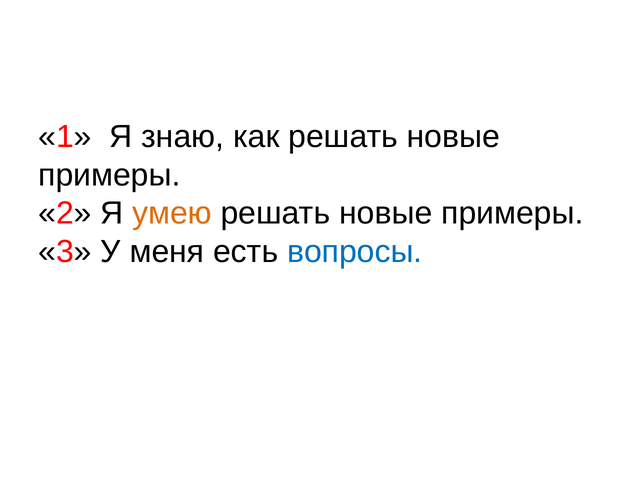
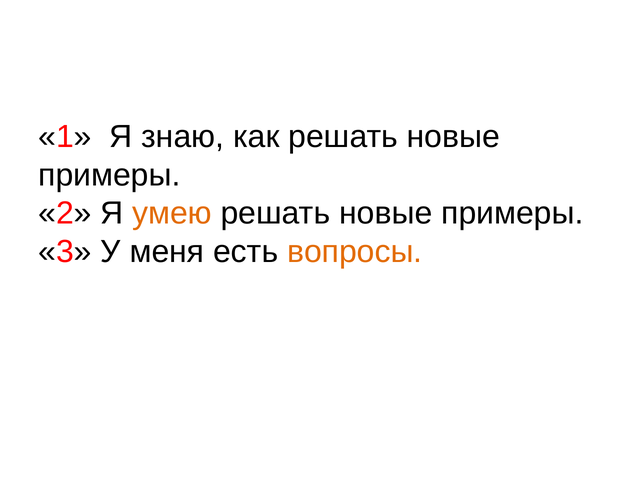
вопросы colour: blue -> orange (355, 252)
